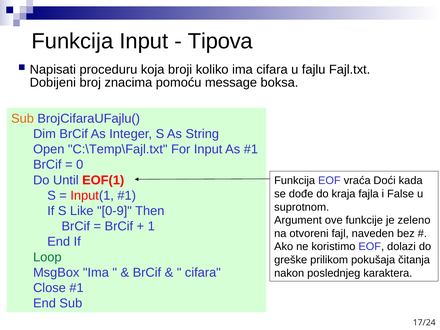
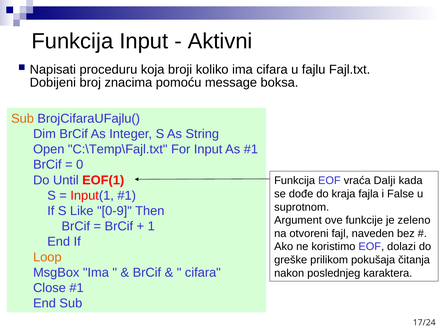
Tipova: Tipova -> Aktivni (220, 41)
Doći: Doći -> Dalji (385, 181)
Loop colour: green -> orange (47, 257)
